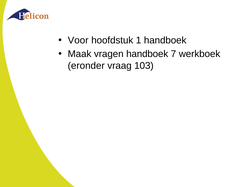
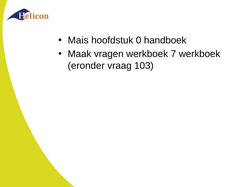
Voor: Voor -> Mais (78, 40)
1: 1 -> 0 (139, 40)
vragen handboek: handboek -> werkboek (147, 54)
